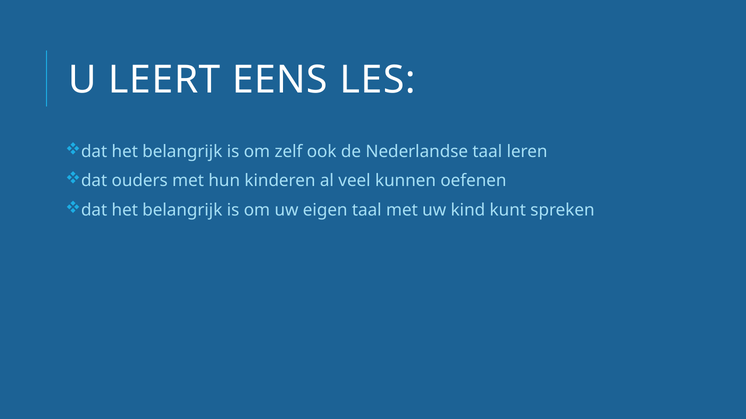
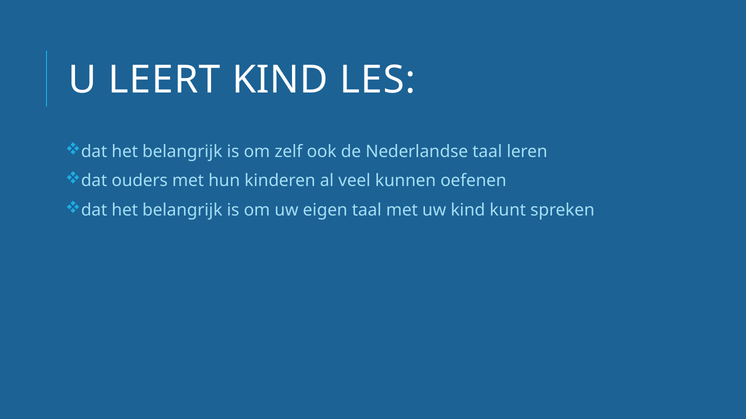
LEERT EENS: EENS -> KIND (280, 80)
